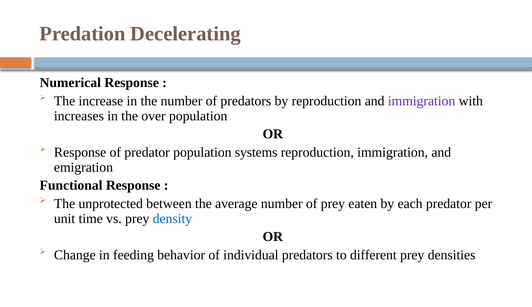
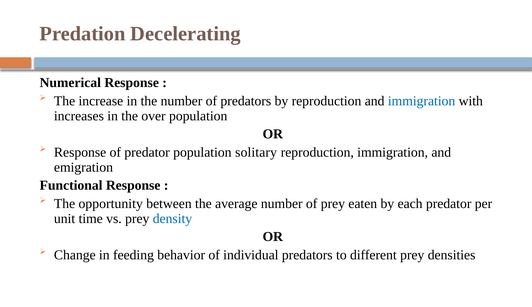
immigration colour: purple -> blue (422, 101)
systems: systems -> solitary (256, 152)
unprotected: unprotected -> opportunity (111, 204)
